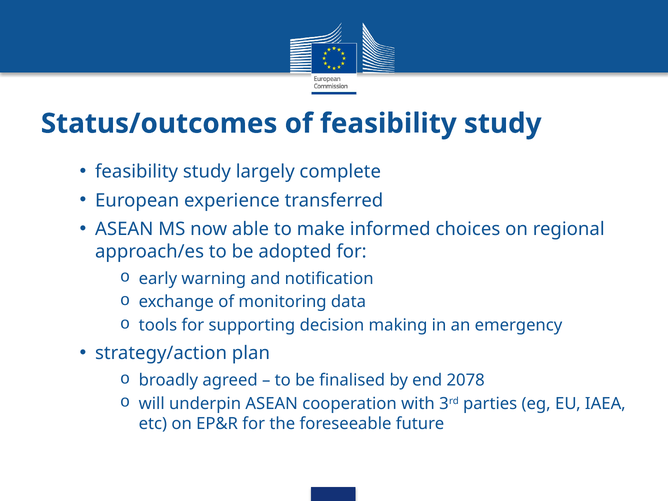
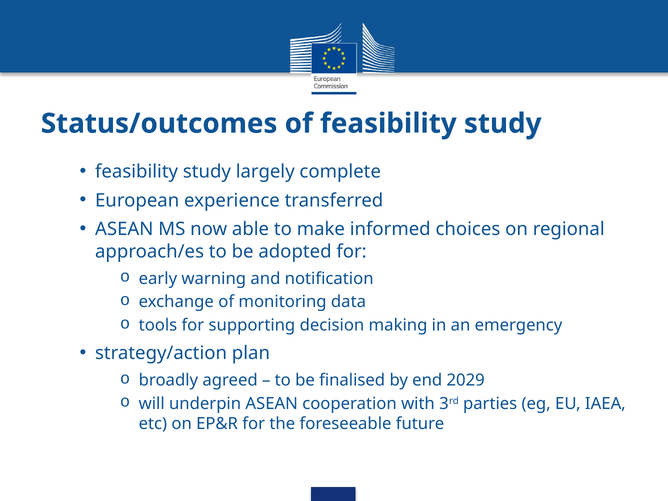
2078: 2078 -> 2029 (466, 380)
